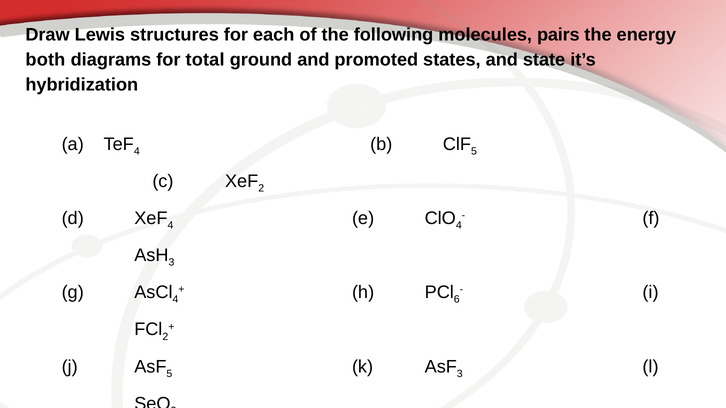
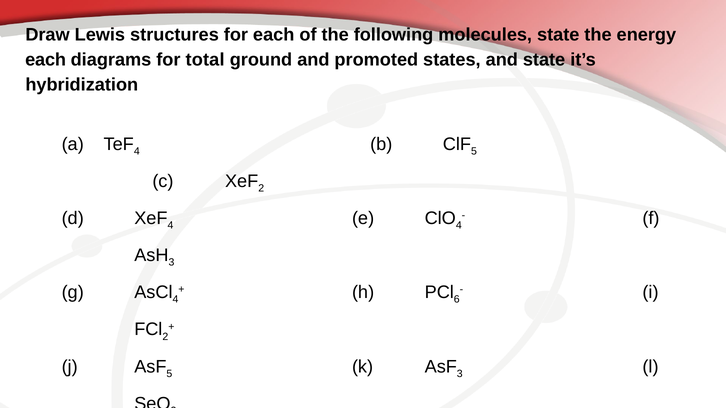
molecules pairs: pairs -> state (558, 35)
both: both -> each (46, 60)
